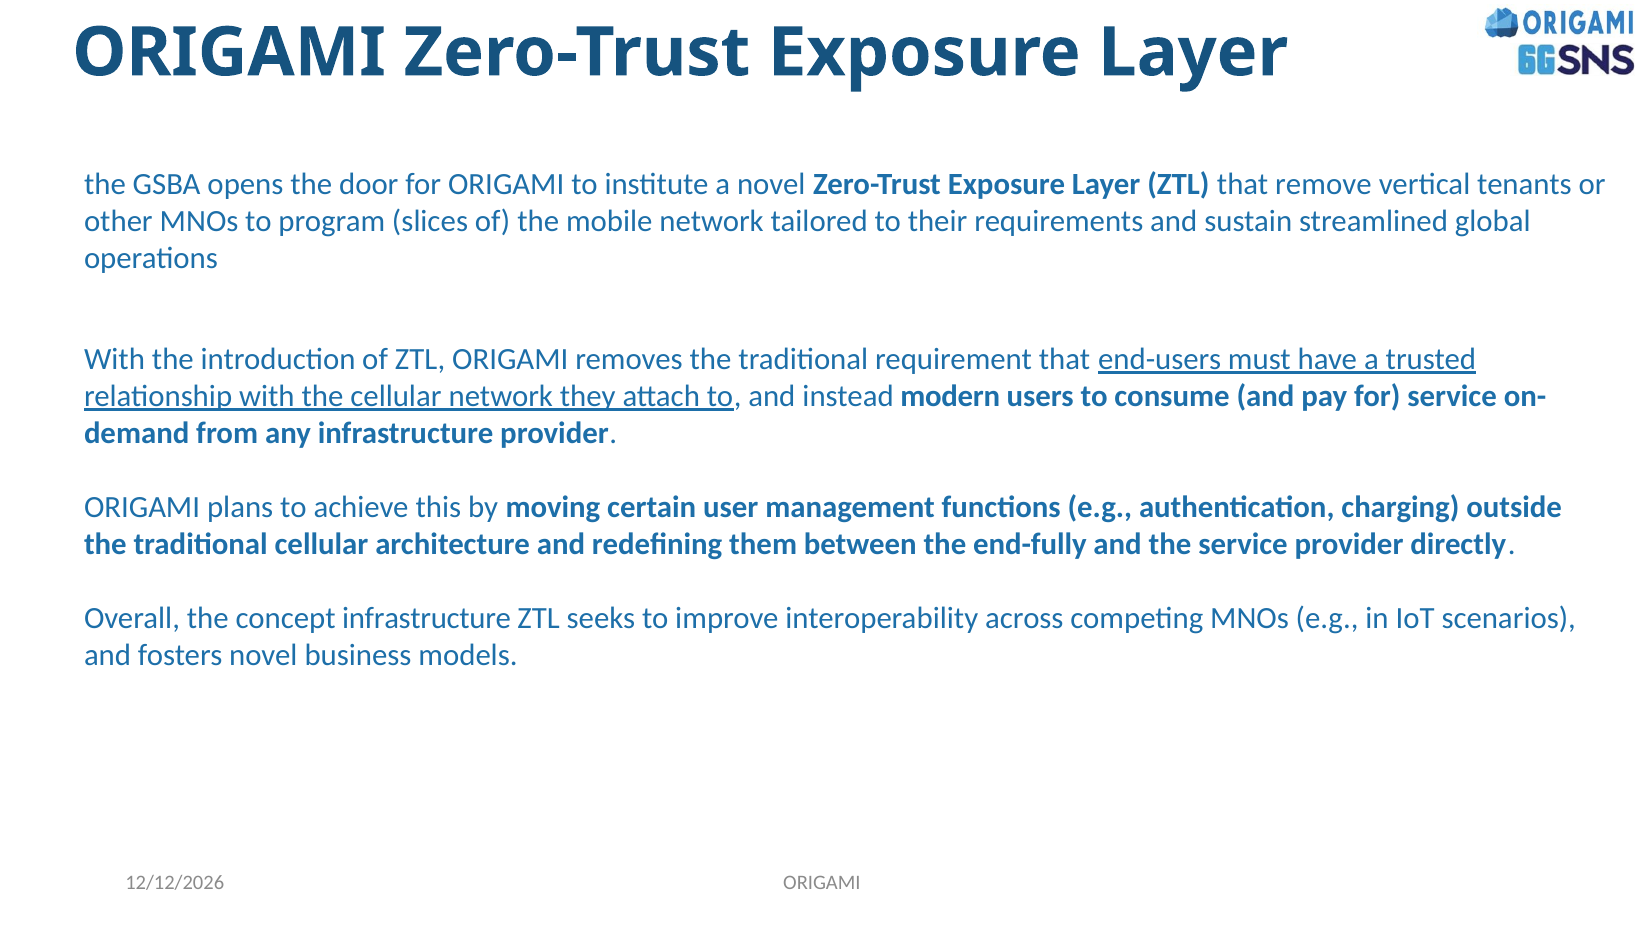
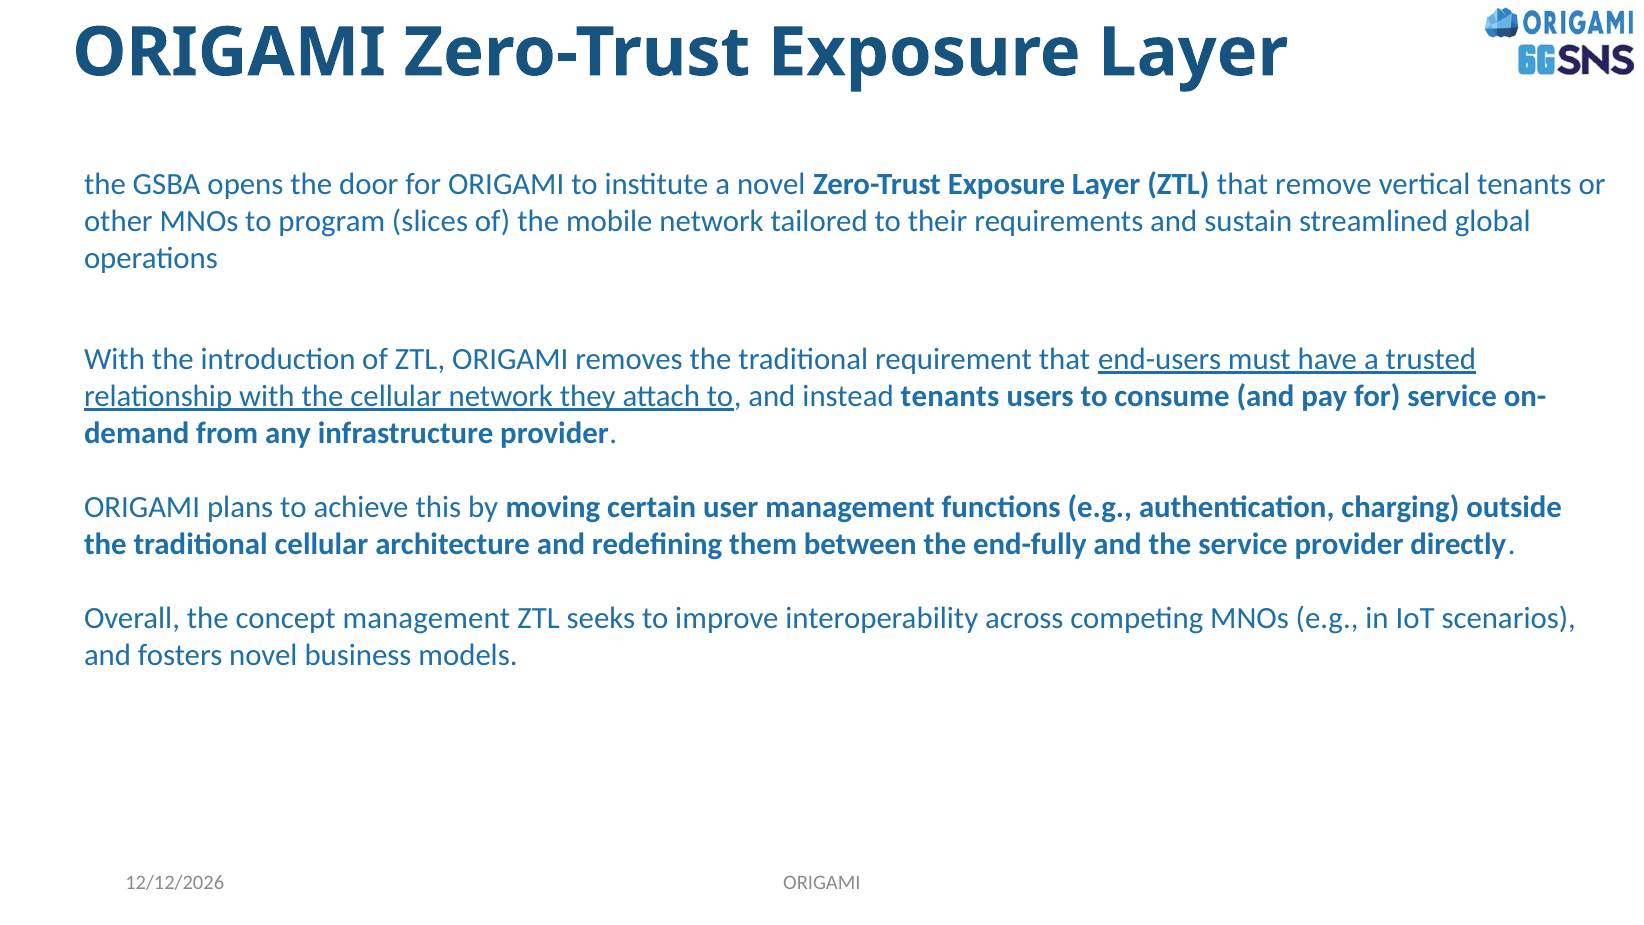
instead modern: modern -> tenants (950, 396)
concept infrastructure: infrastructure -> management (426, 618)
